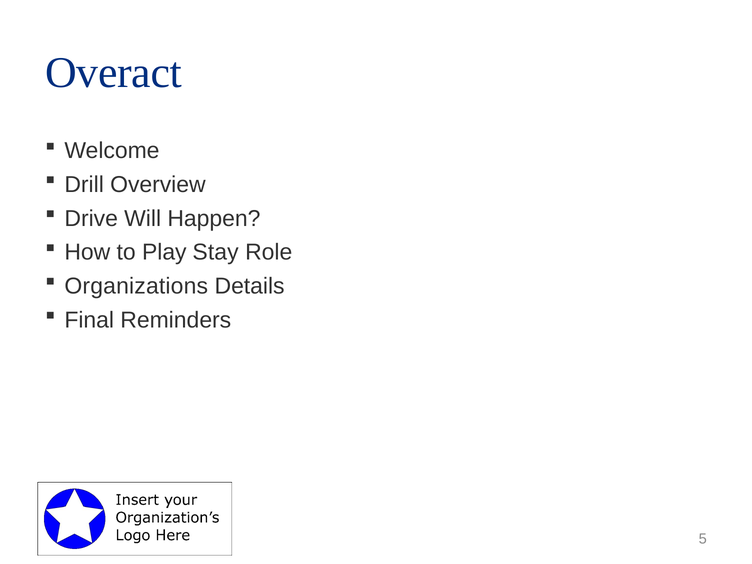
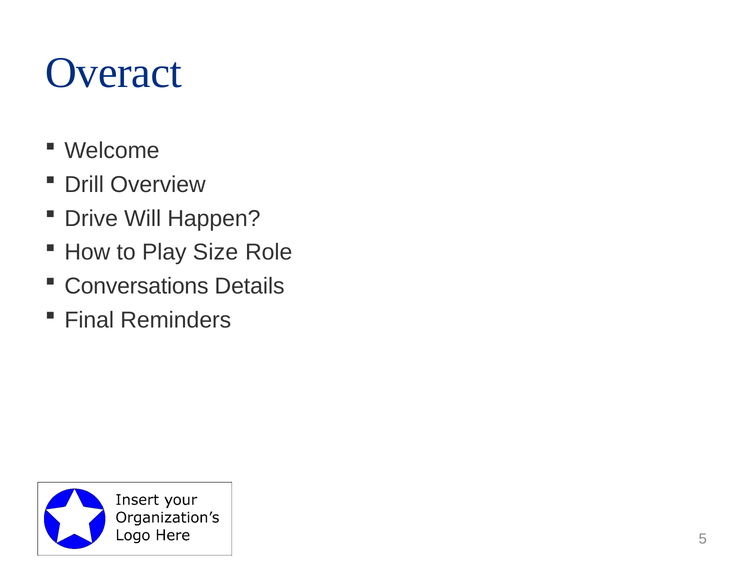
Stay: Stay -> Size (216, 252)
Organizations: Organizations -> Conversations (136, 286)
